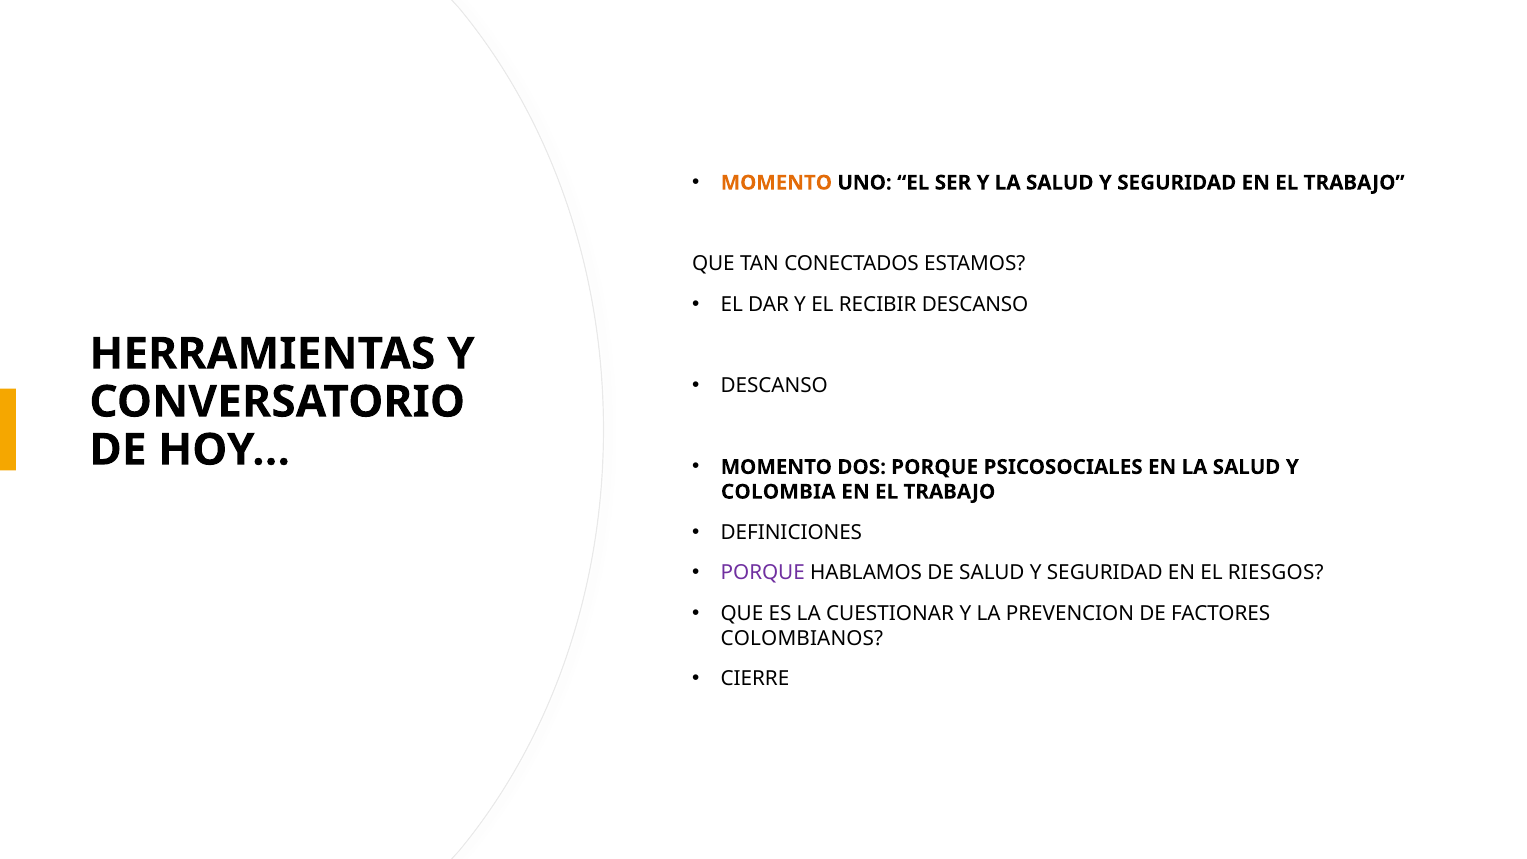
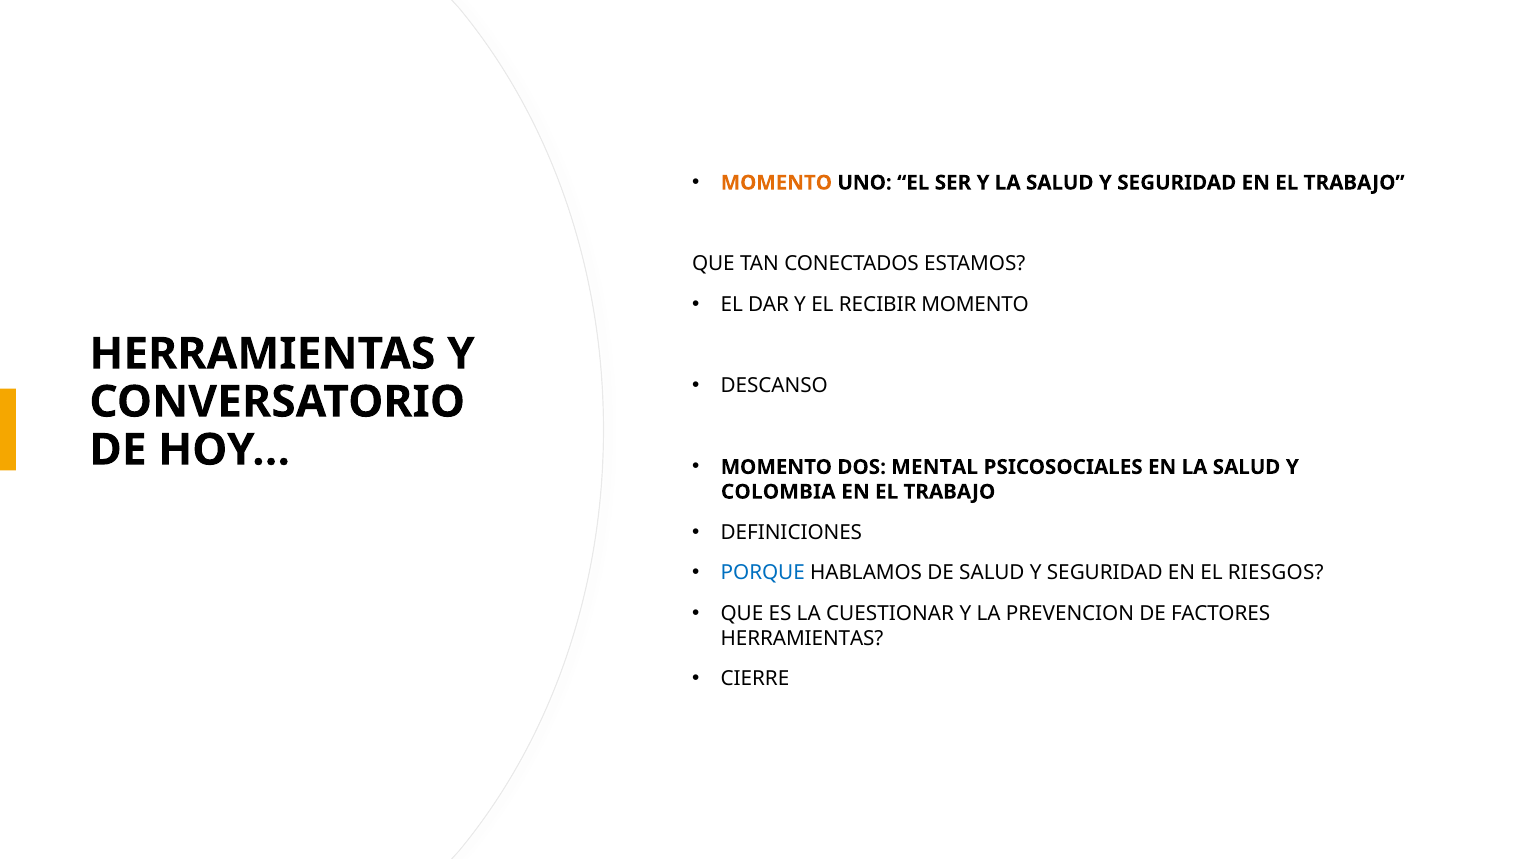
RECIBIR DESCANSO: DESCANSO -> MOMENTO (975, 305)
DOS PORQUE: PORQUE -> MENTAL (935, 467)
PORQUE colour: purple -> blue (763, 573)
COLOMBIANOS: COLOMBIANOS -> HERRAMIENTAS (802, 638)
